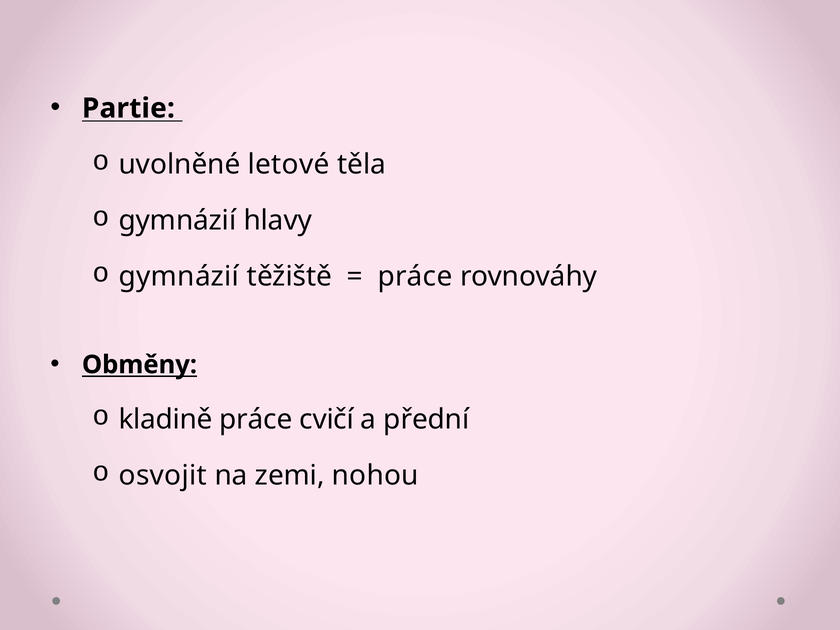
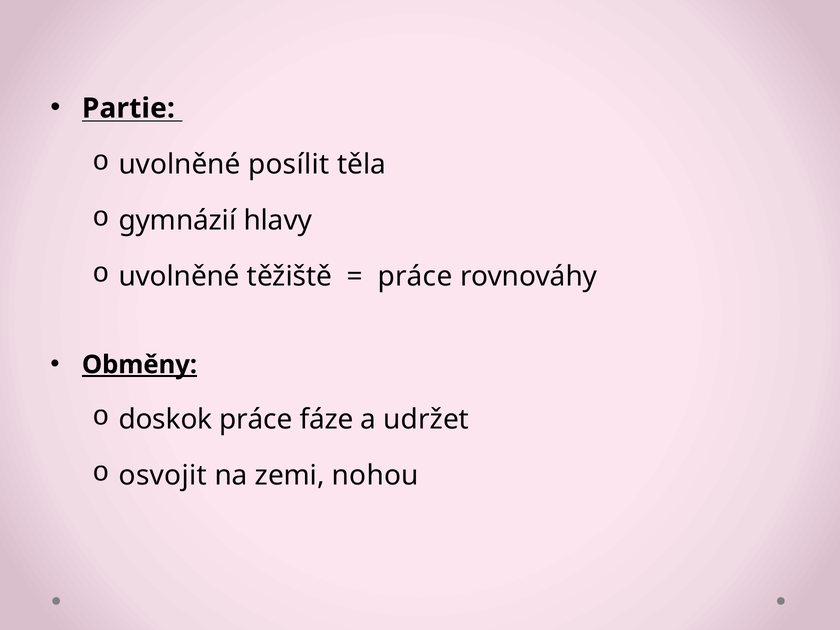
letové: letové -> posílit (289, 164)
gymnázií: gymnázií -> uvolněné (179, 276)
Obměny underline: none -> present (139, 365)
kladině: kladině -> doskok (165, 419)
cvičí: cvičí -> fáze (327, 419)
přední: přední -> udržet (426, 419)
